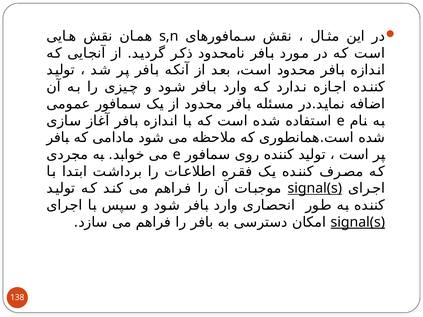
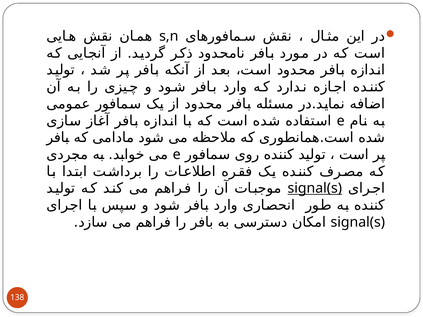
signal(s underline: present -> none (358, 222)
